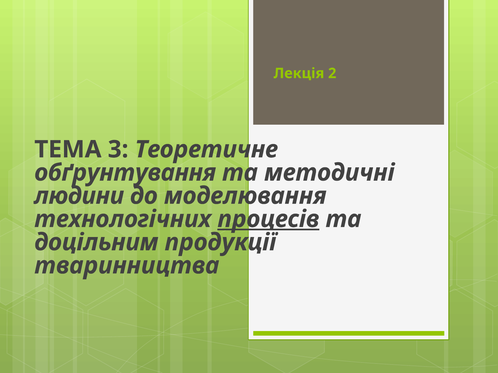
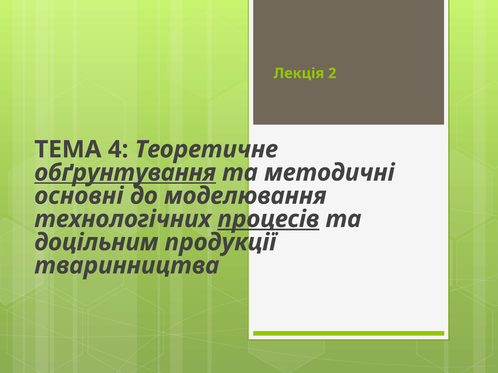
3: 3 -> 4 (118, 150)
обґрунтування underline: none -> present (125, 173)
людини: людини -> основні (79, 196)
